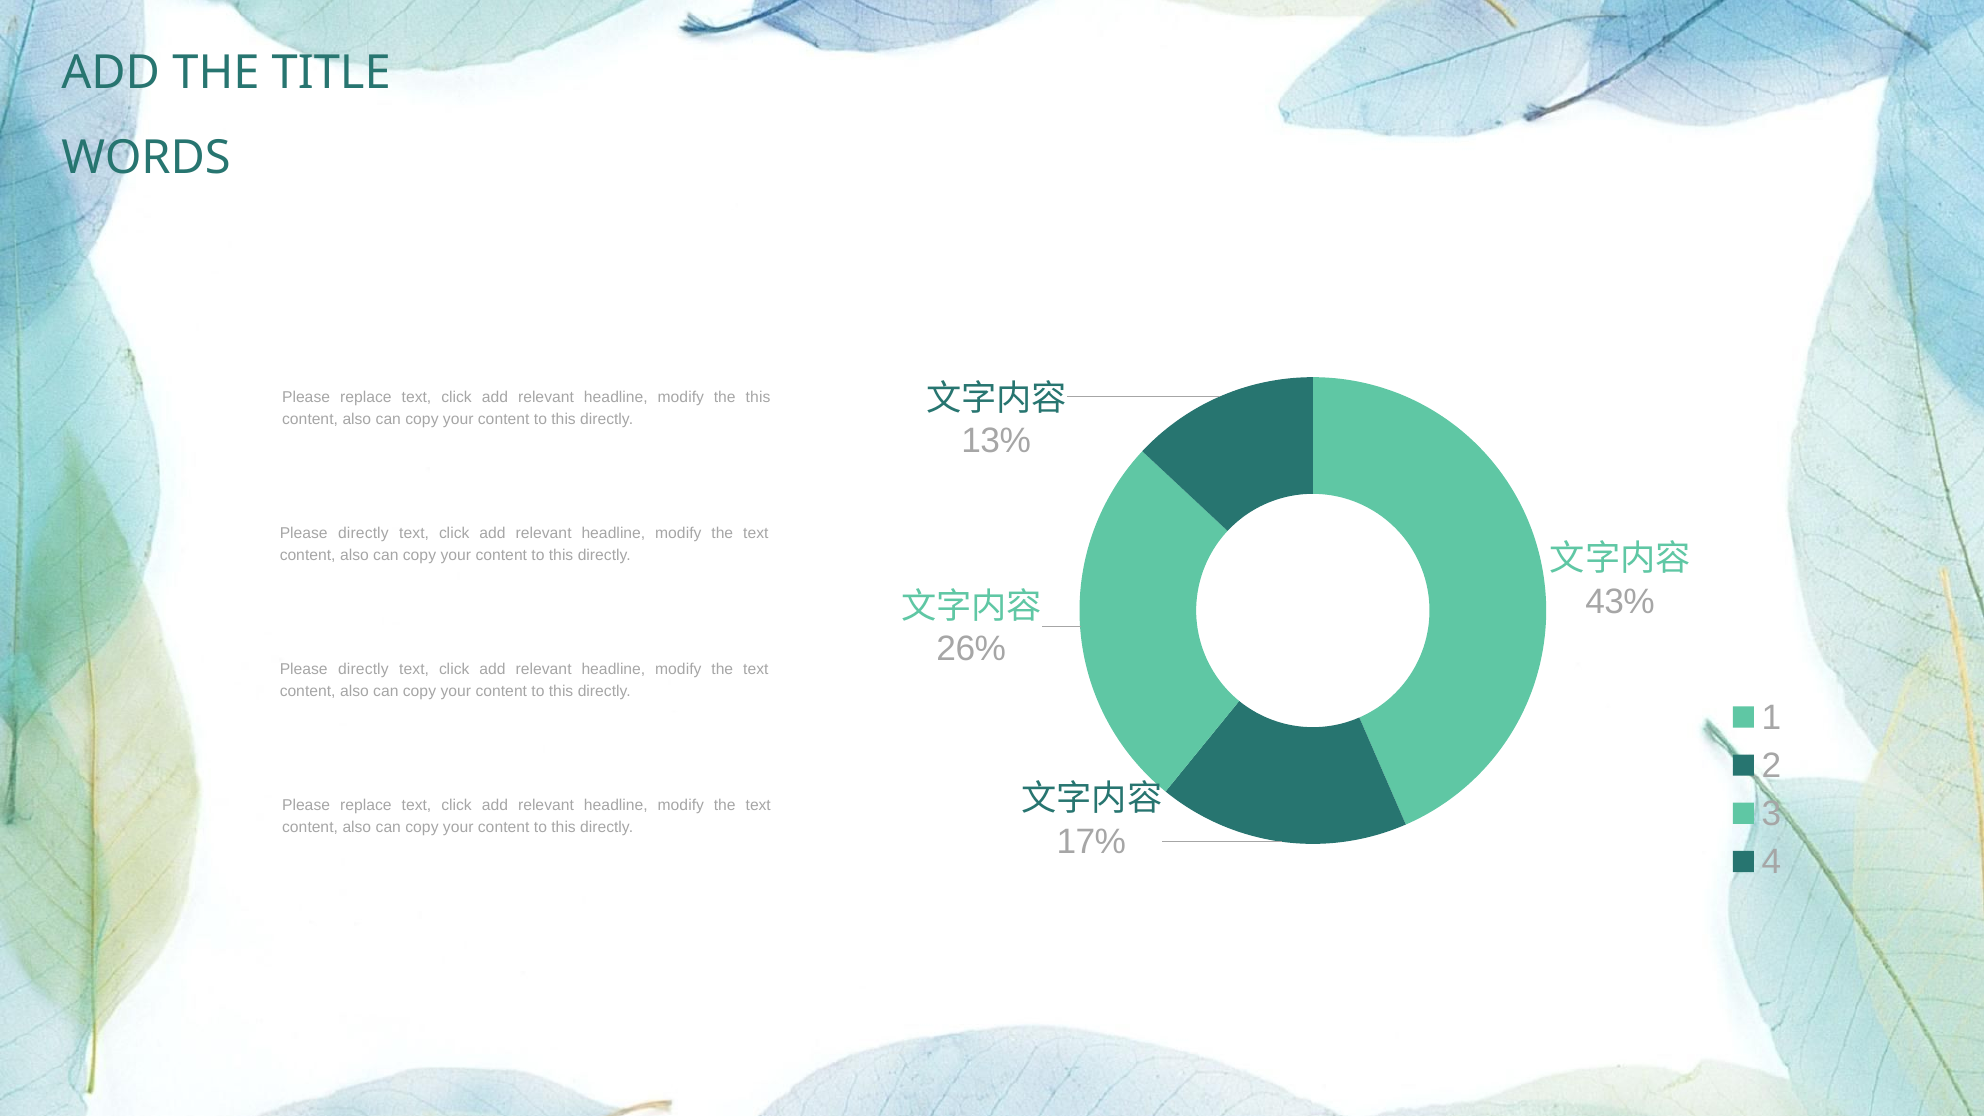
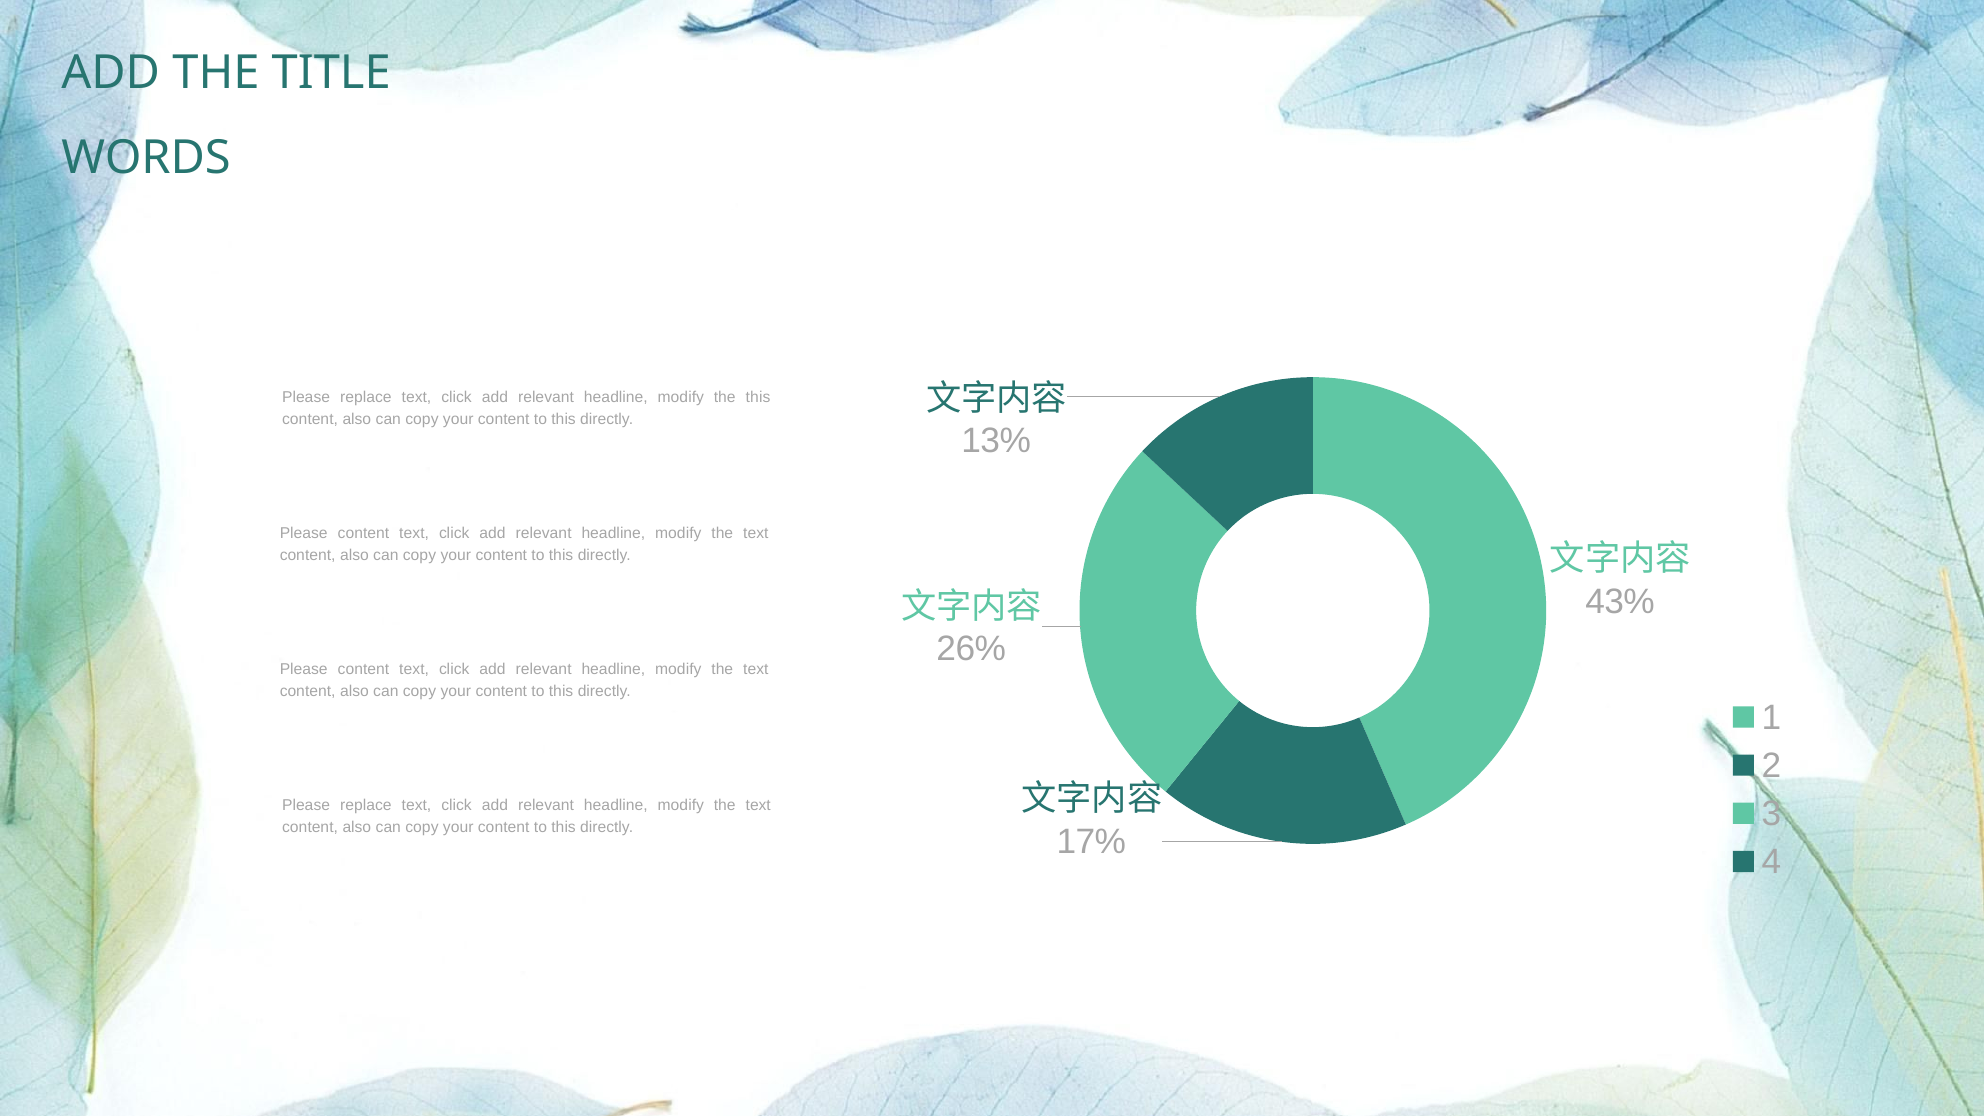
directly: directly -> content (363, 533)
directly: directly -> content (363, 669)
